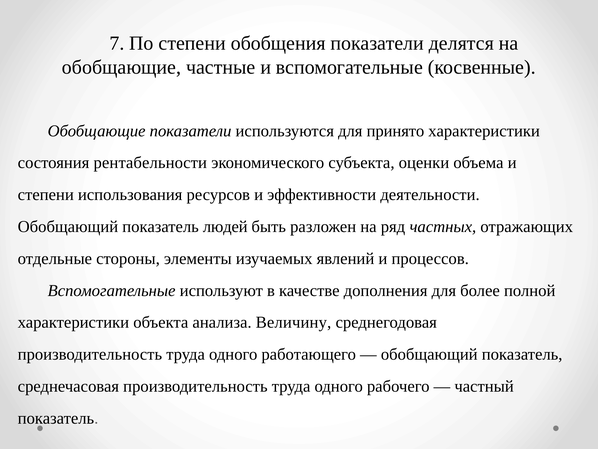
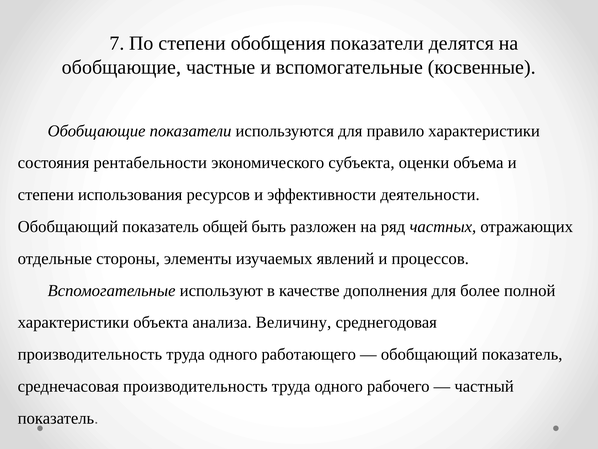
принято: принято -> правило (395, 131)
людей: людей -> общей (225, 226)
